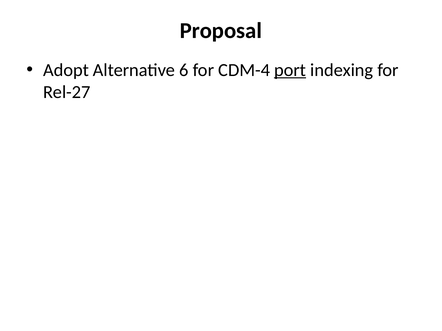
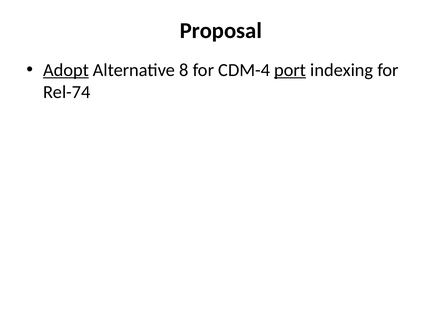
Adopt underline: none -> present (66, 70)
6: 6 -> 8 (184, 70)
Rel-27: Rel-27 -> Rel-74 (67, 92)
